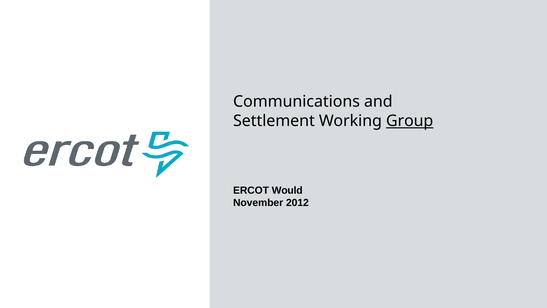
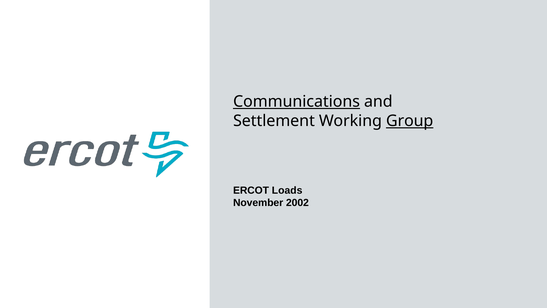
Communications underline: none -> present (297, 102)
Would: Would -> Loads (287, 190)
2012: 2012 -> 2002 (297, 203)
